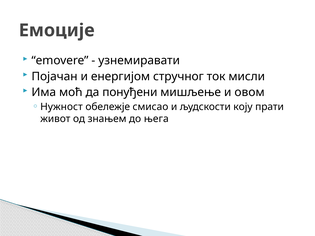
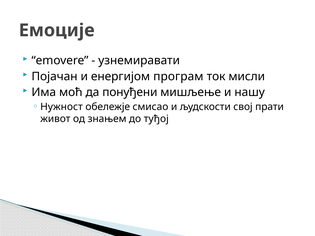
стручног: стручног -> програм (178, 76)
овом: овом -> нашу (250, 92)
коју: коју -> свој (243, 107)
њега: њега -> туђој (156, 119)
